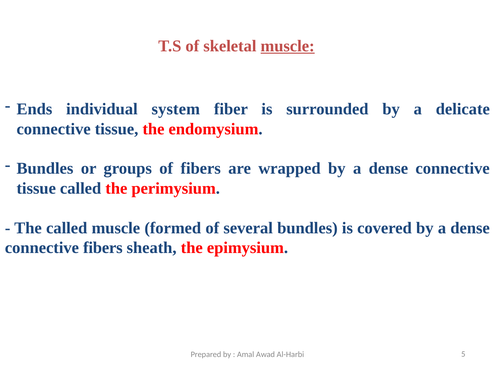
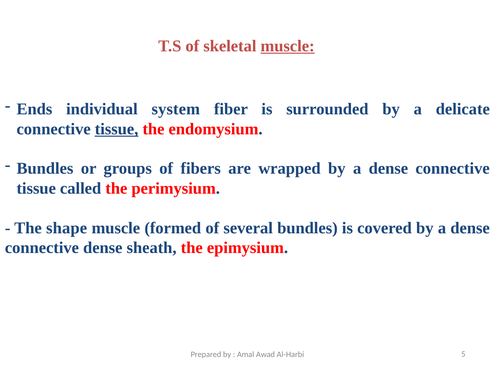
tissue underline: none -> present (117, 129)
The called: called -> shape (67, 228)
connective fibers: fibers -> dense (103, 248)
